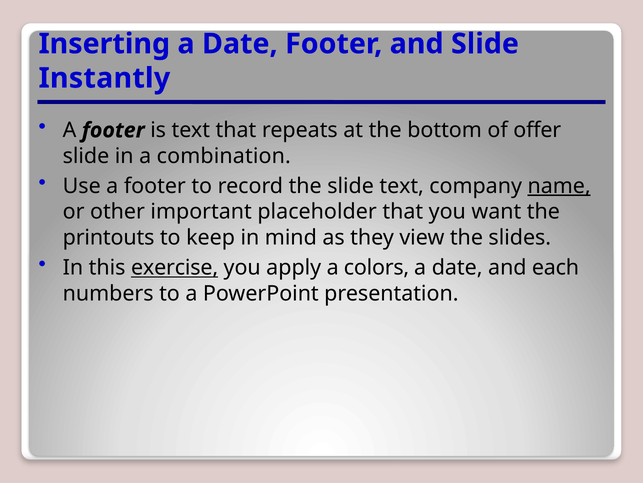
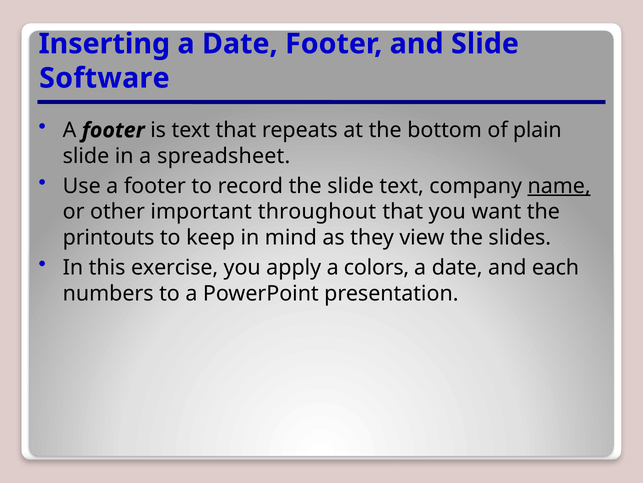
Instantly: Instantly -> Software (104, 78)
offer: offer -> plain (537, 130)
combination: combination -> spreadsheet (224, 156)
placeholder: placeholder -> throughout (317, 212)
exercise underline: present -> none (175, 267)
